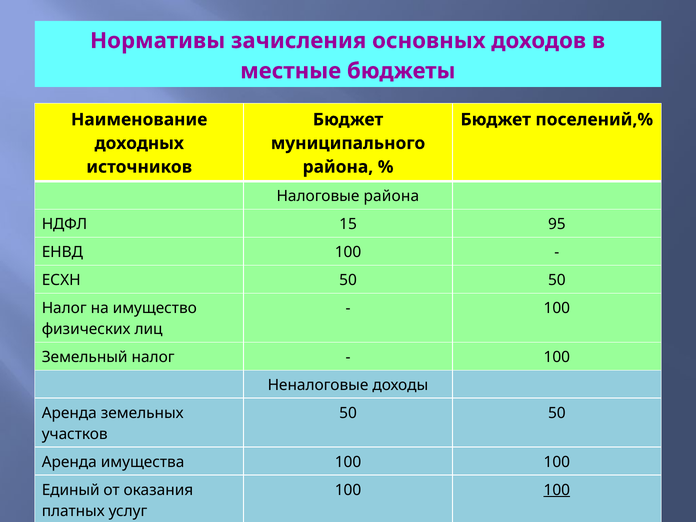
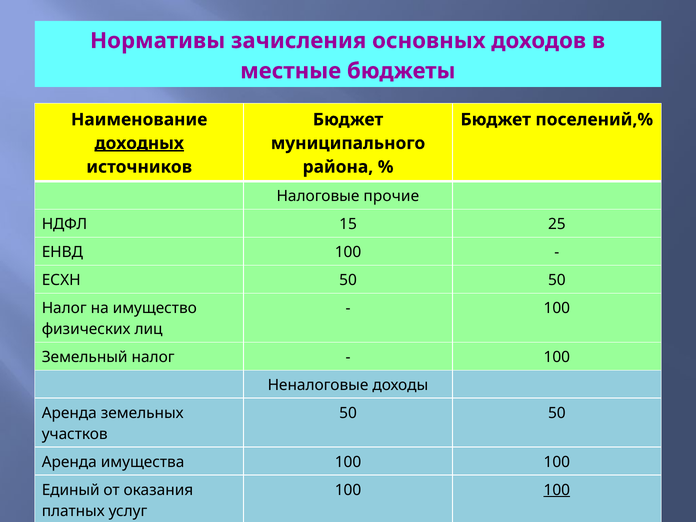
доходных underline: none -> present (139, 143)
Налоговые района: района -> прочие (391, 196)
95: 95 -> 25 (557, 224)
